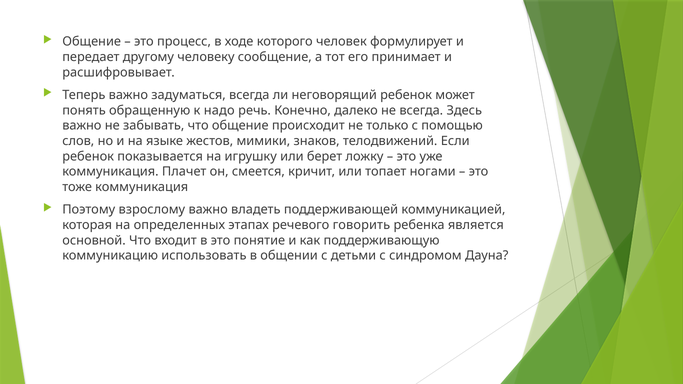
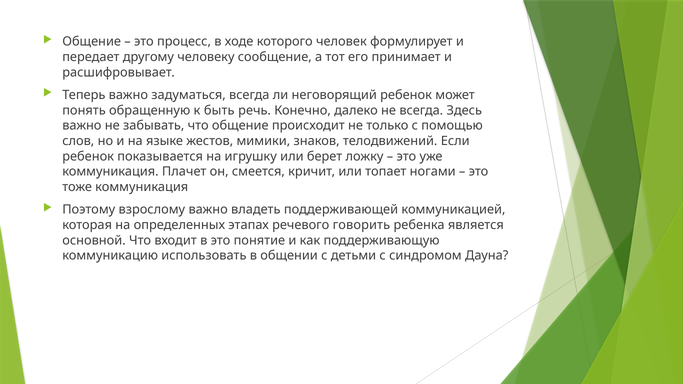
надо: надо -> быть (219, 110)
